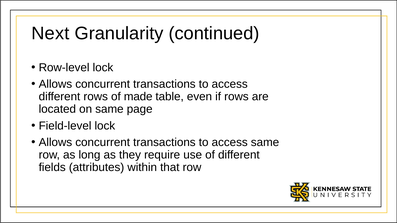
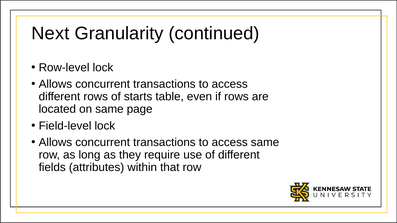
made: made -> starts (138, 97)
